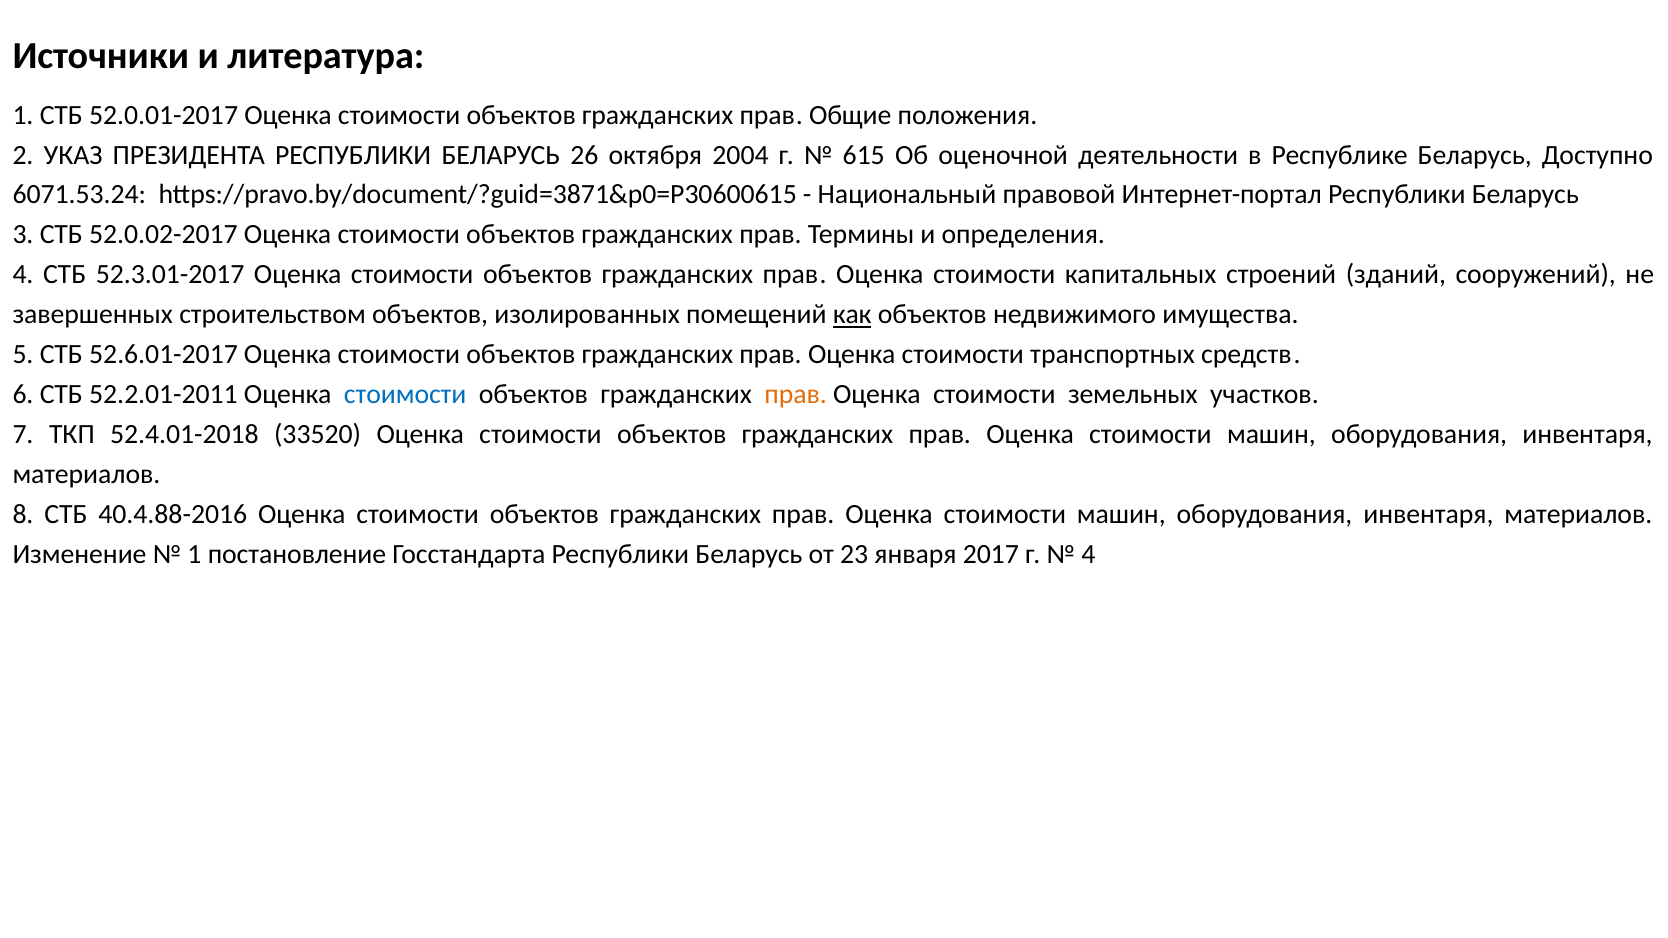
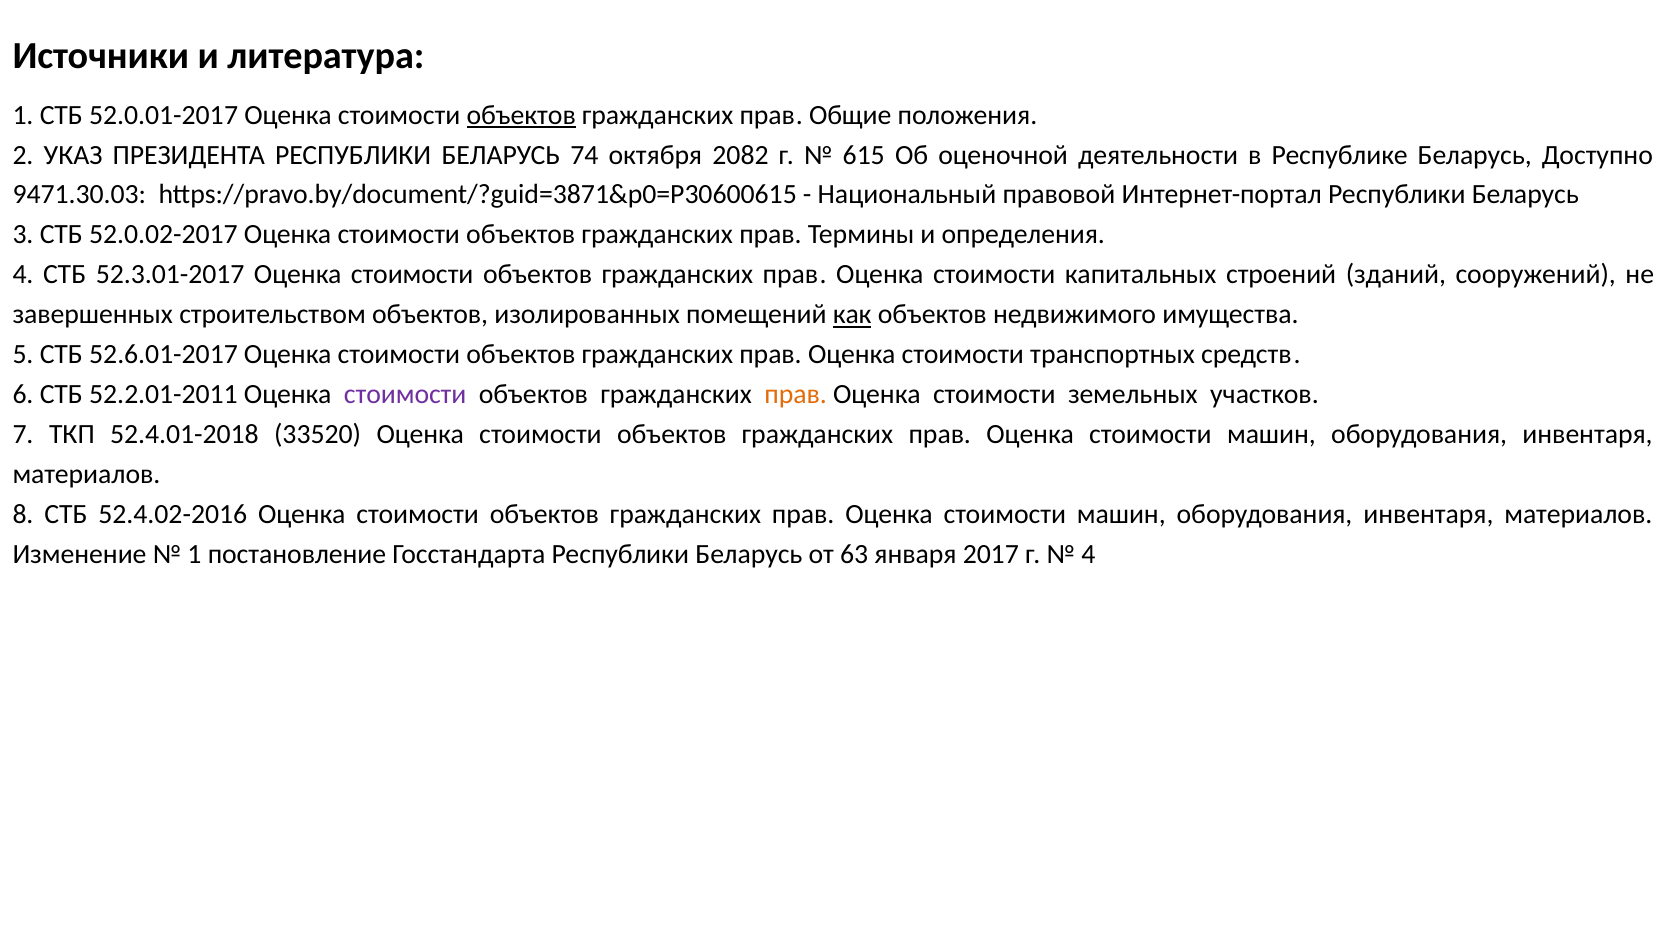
объектов underline: none -> present (521, 115)
26: 26 -> 74 (584, 155)
2004: 2004 -> 2082 (741, 155)
6071.53.24: 6071.53.24 -> 9471.30.03 (79, 195)
стоимости colour: blue -> purple (405, 395)
40.4.88-2016: 40.4.88-2016 -> 52.4.02-2016 (173, 515)
23: 23 -> 63 (854, 555)
